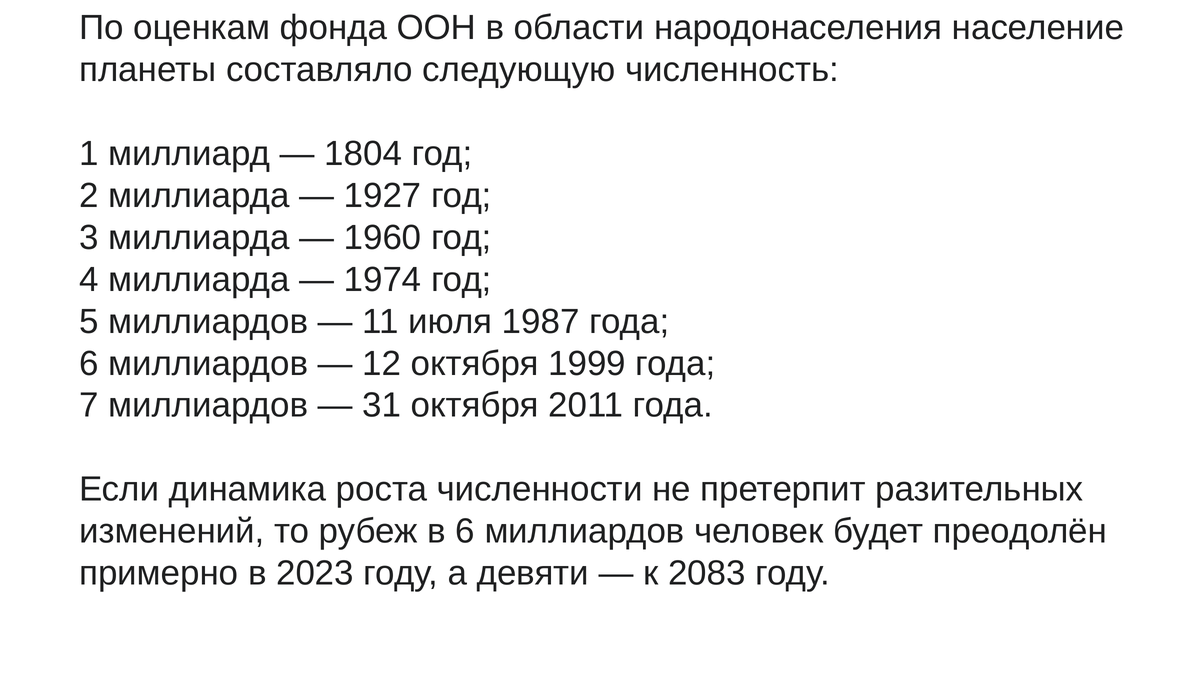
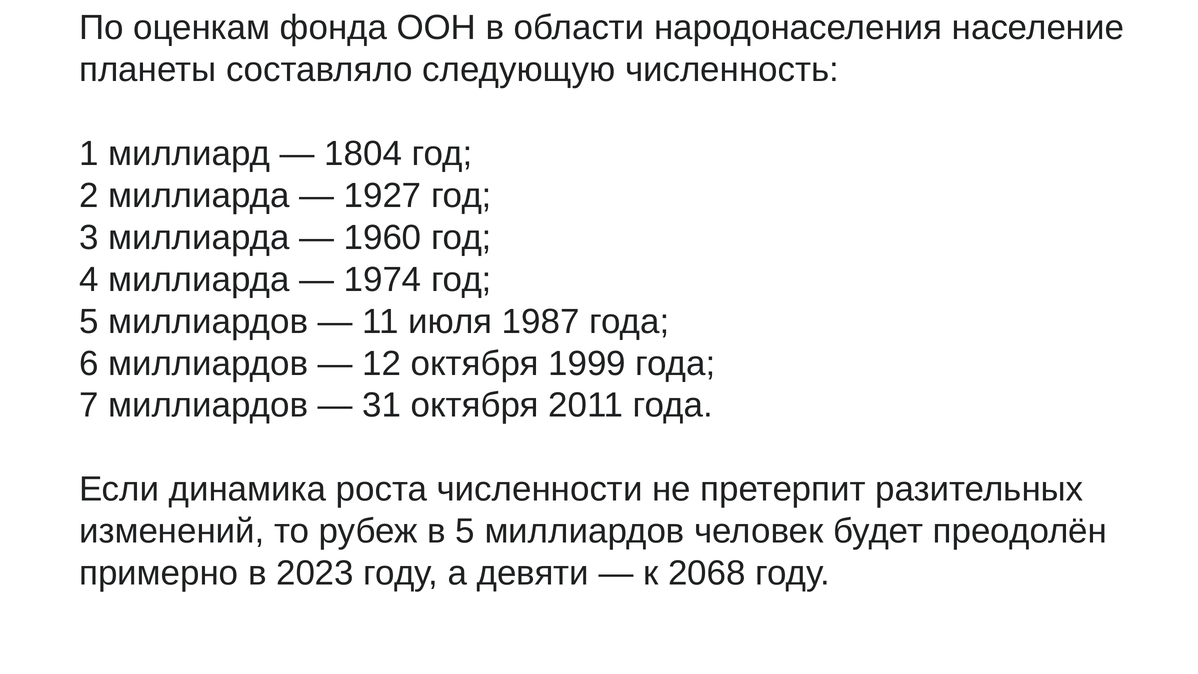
в 6: 6 -> 5 (465, 531)
2083: 2083 -> 2068 (707, 573)
